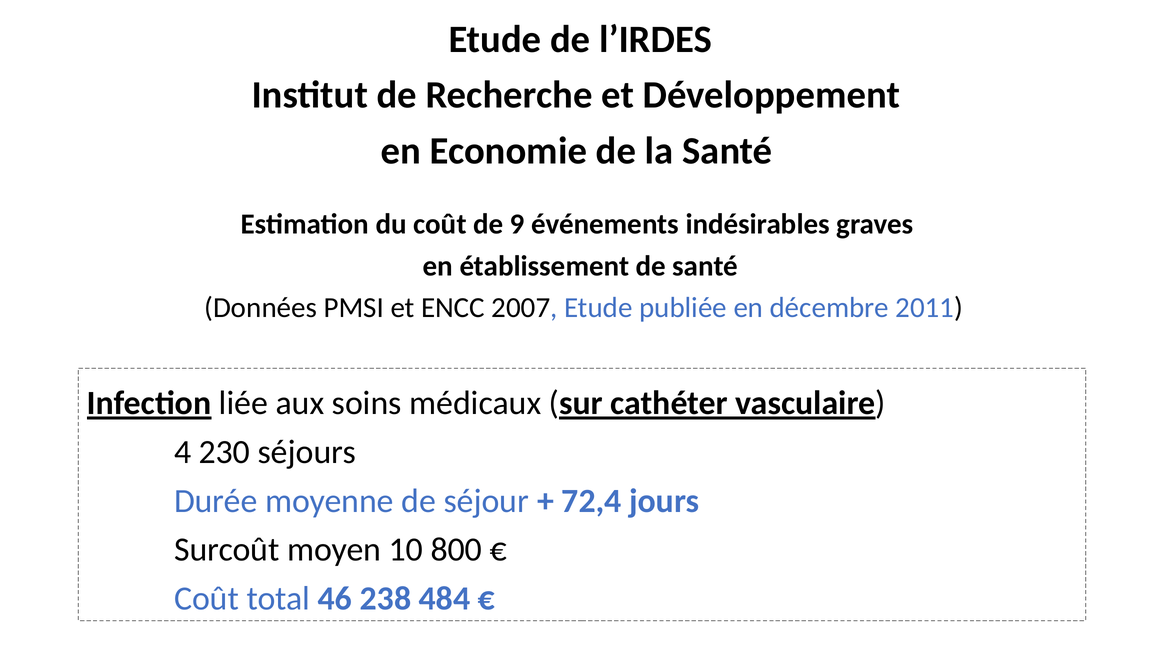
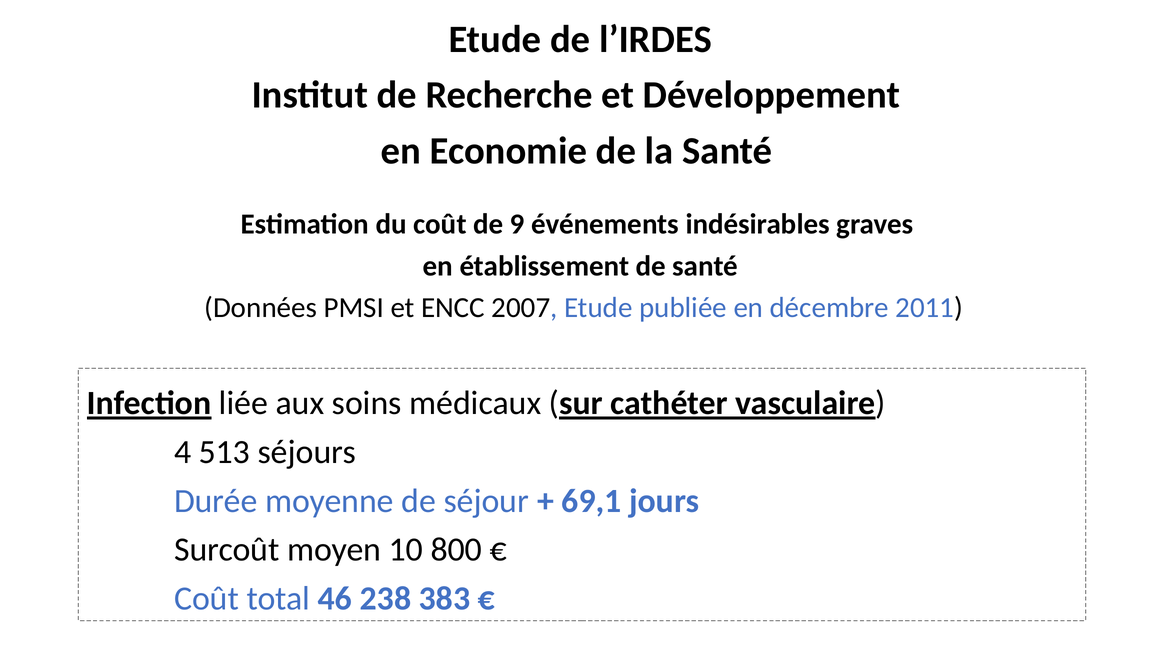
230: 230 -> 513 (224, 452)
72,4: 72,4 -> 69,1 (591, 501)
484: 484 -> 383 (444, 598)
